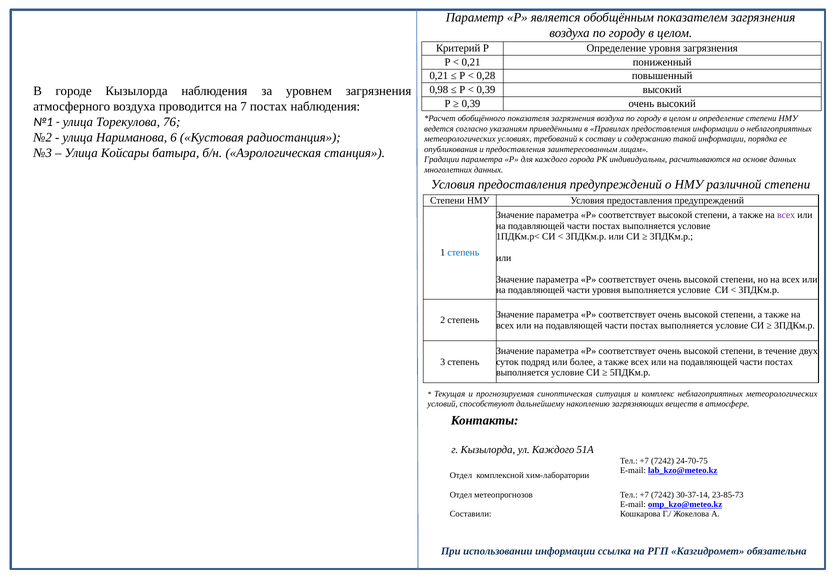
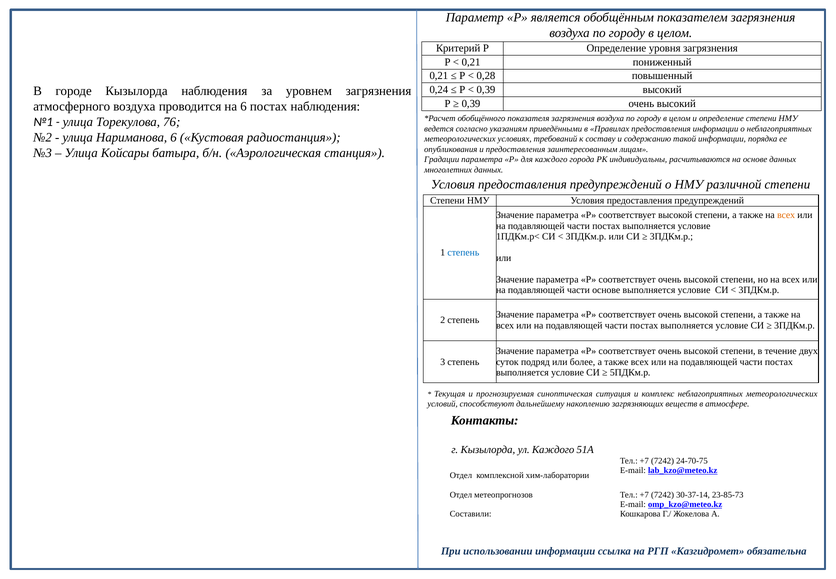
0,98: 0,98 -> 0,24 (439, 90)
на 7: 7 -> 6 (244, 107)
всех colour: purple -> orange (786, 215)
части уровня: уровня -> основе (606, 290)
